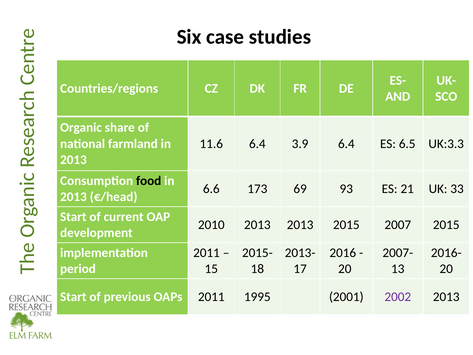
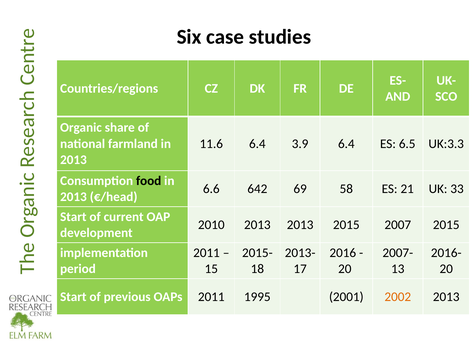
173: 173 -> 642 (257, 189)
93: 93 -> 58 (346, 189)
2002 colour: purple -> orange (398, 297)
